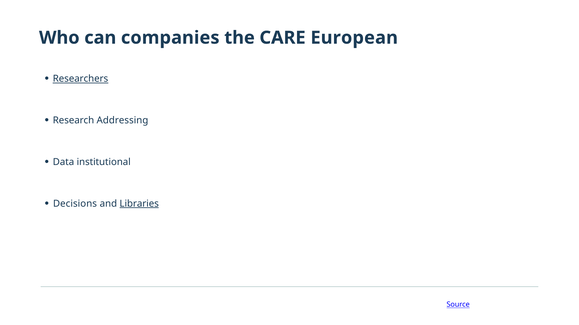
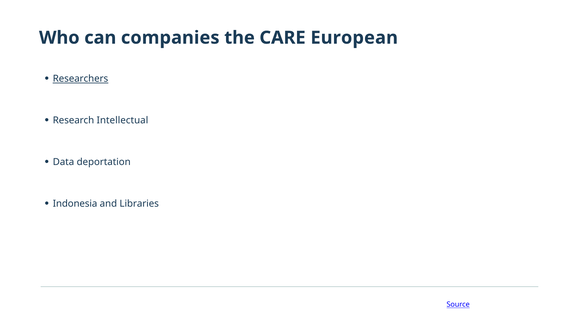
Addressing: Addressing -> Intellectual (122, 121)
institutional: institutional -> deportation (104, 162)
Decisions: Decisions -> Indonesia (75, 204)
Libraries underline: present -> none (139, 204)
